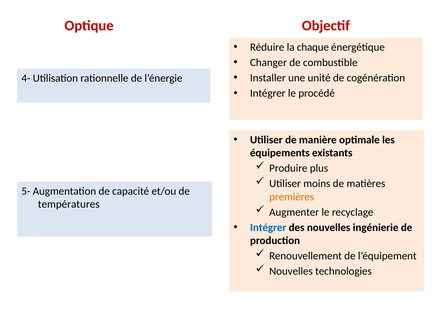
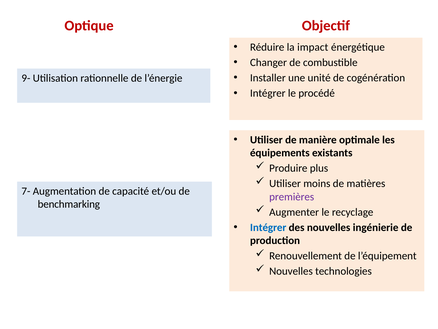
chaque: chaque -> impact (313, 47)
4-: 4- -> 9- (26, 78)
5-: 5- -> 7- (26, 191)
premières colour: orange -> purple (292, 197)
températures: températures -> benchmarking (69, 204)
